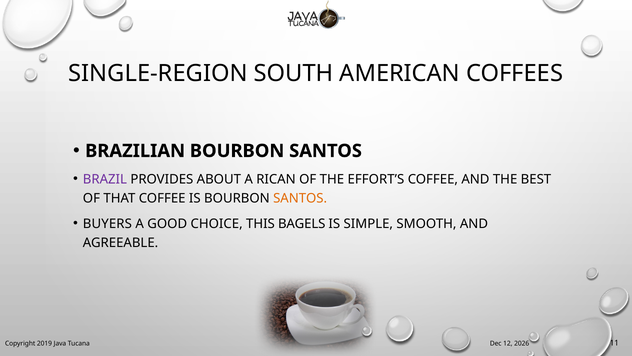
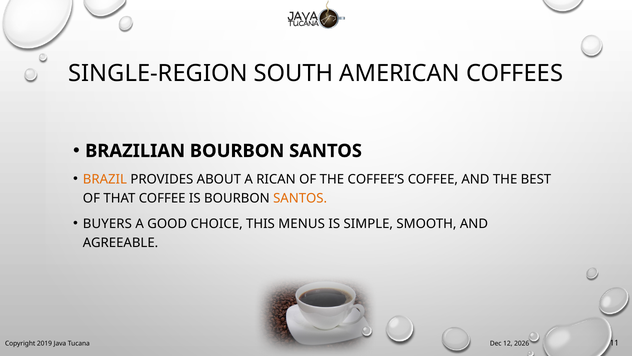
BRAZIL colour: purple -> orange (105, 179)
EFFORT’S: EFFORT’S -> COFFEE’S (376, 179)
BAGELS: BAGELS -> MENUS (302, 224)
